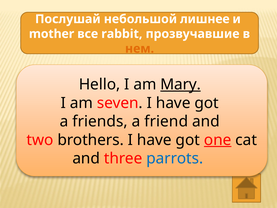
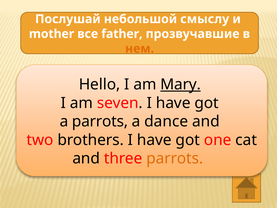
лишнее: лишнее -> смыслу (205, 19)
rabbit: rabbit -> father (122, 34)
a friends: friends -> parrots (100, 121)
friend: friend -> dance (166, 121)
one underline: present -> none (218, 140)
parrots colour: blue -> orange (175, 158)
